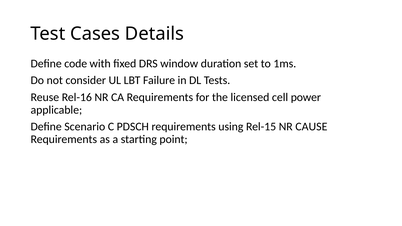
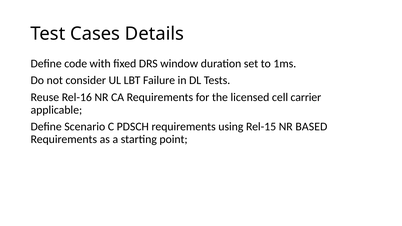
power: power -> carrier (306, 97)
CAUSE: CAUSE -> BASED (311, 127)
